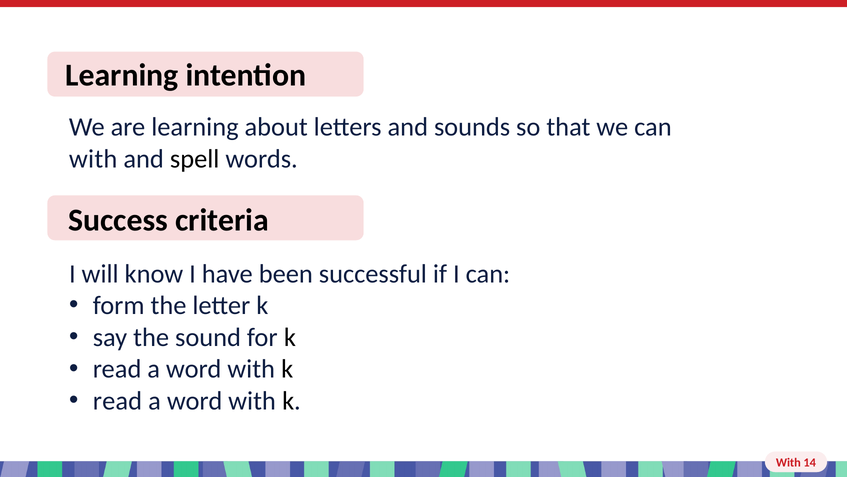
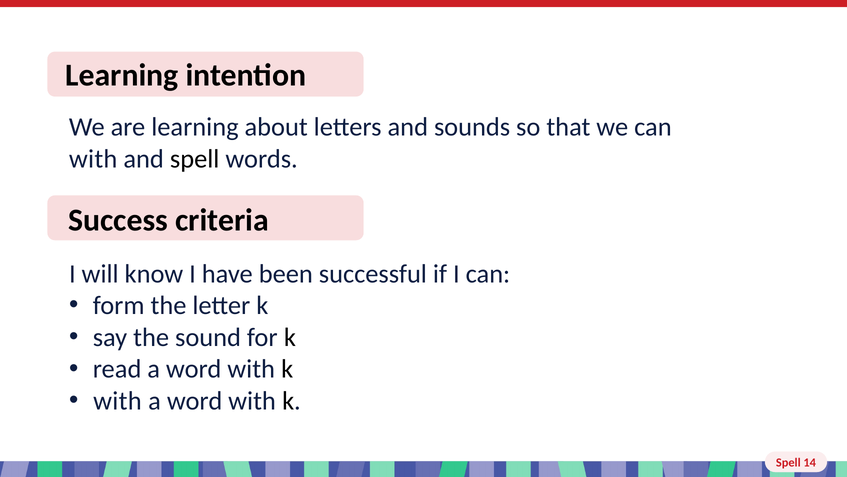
read: read -> with (117, 401)
With: With -> Spell (788, 462)
